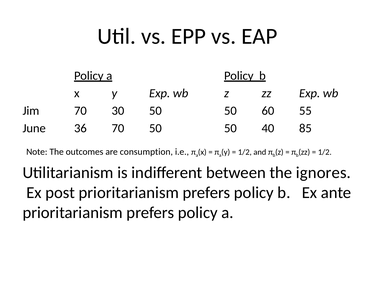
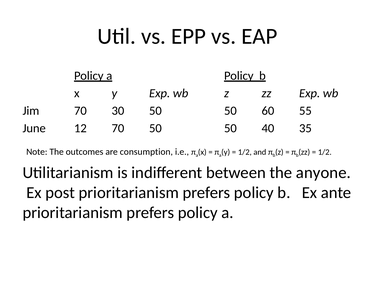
36: 36 -> 12 (80, 128)
85: 85 -> 35 (305, 128)
ignores: ignores -> anyone (323, 173)
